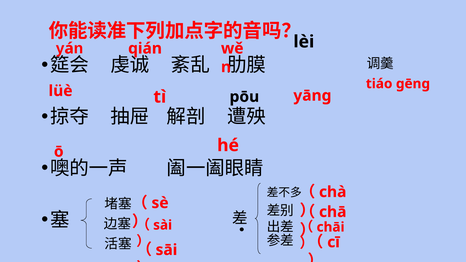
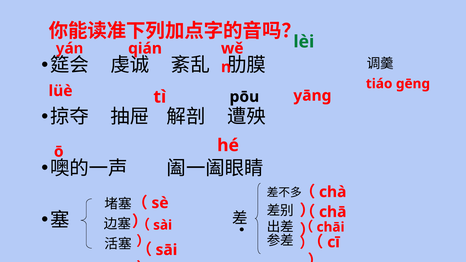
lèi colour: black -> green (304, 42)
